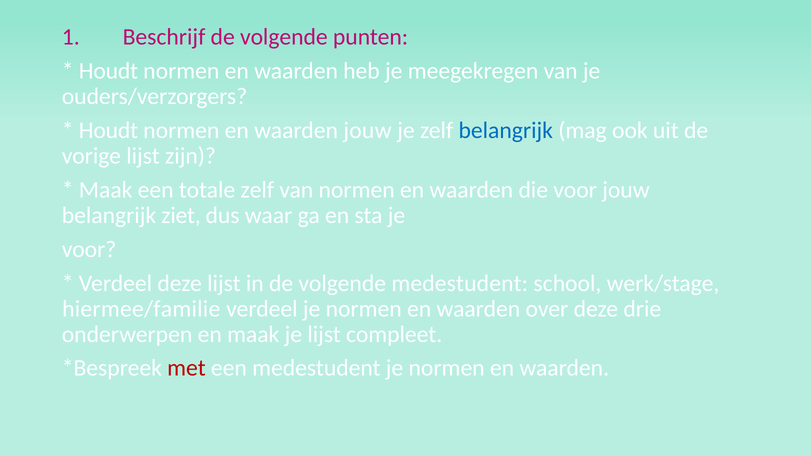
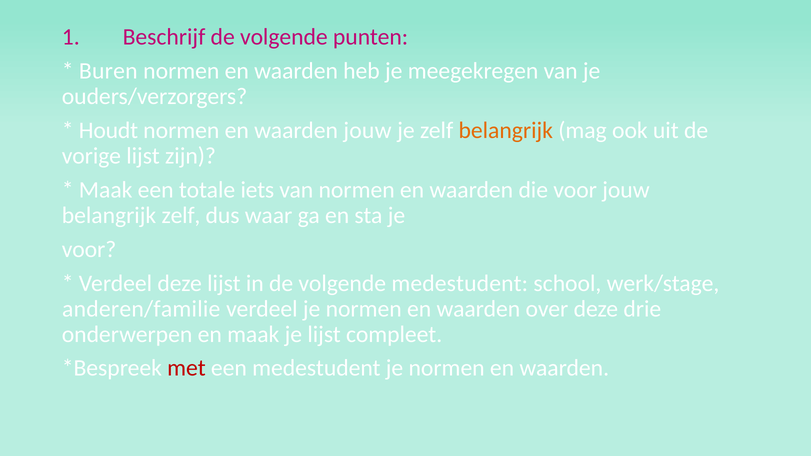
Houdt: Houdt -> Buren (108, 71)
belangrijk colour: blue -> orange (506, 130)
totale zelf: zelf -> iets (257, 190)
belangrijk ziet: ziet -> zelf (181, 215)
hiermee/familie: hiermee/familie -> anderen/familie (141, 309)
